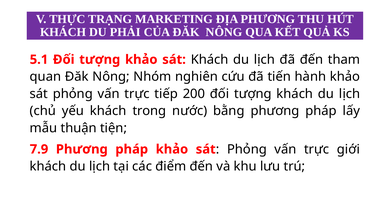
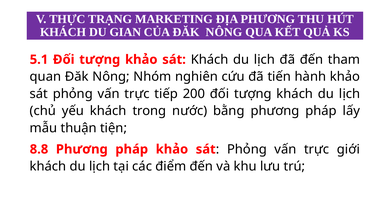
PHẢI: PHẢI -> GIAN (125, 32)
7.9: 7.9 -> 8.8 (39, 150)
